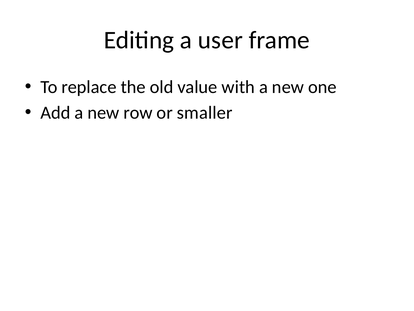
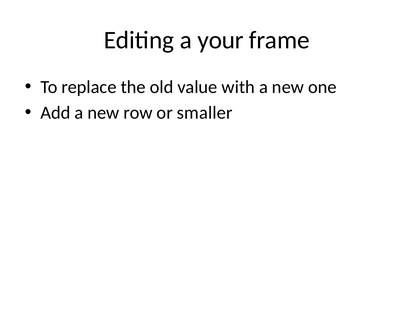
user: user -> your (221, 40)
